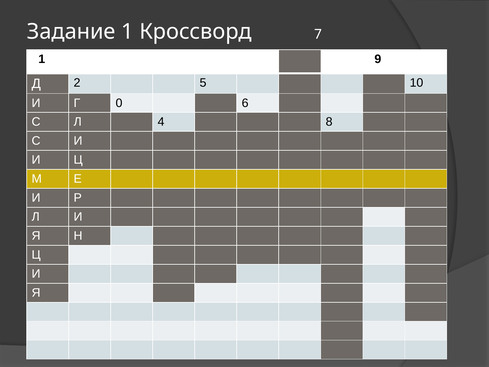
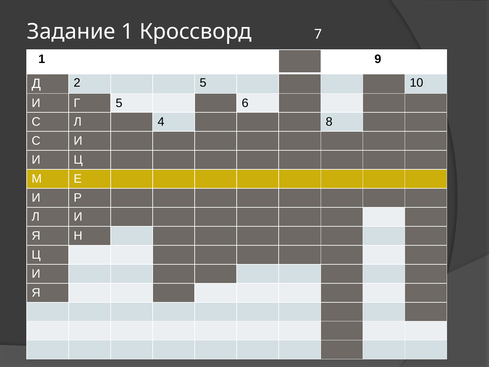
Г 0: 0 -> 5 (119, 103)
